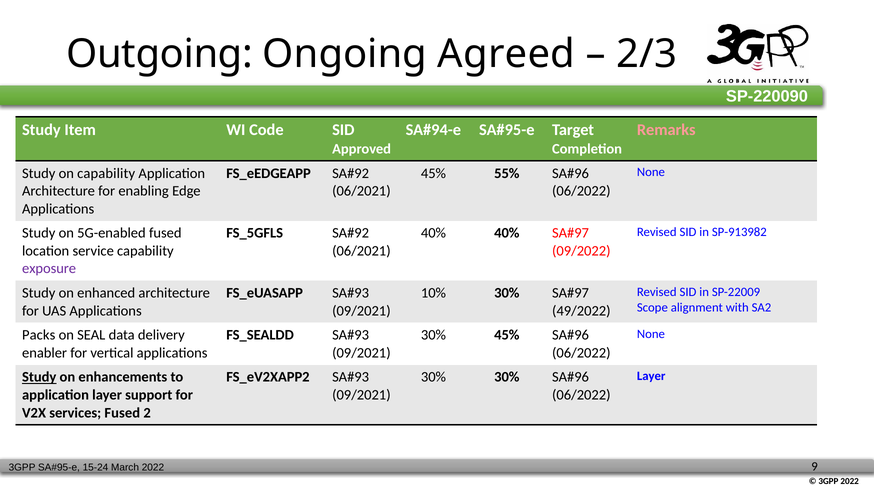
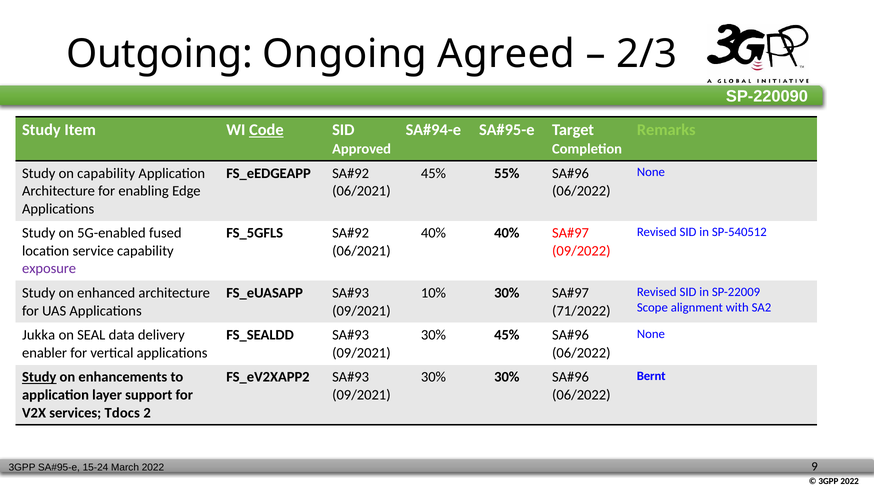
Code underline: none -> present (266, 130)
Remarks colour: pink -> light green (666, 130)
SP-913982: SP-913982 -> SP-540512 (739, 232)
49/2022: 49/2022 -> 71/2022 (581, 311)
Packs: Packs -> Jukka (39, 335)
Layer: Layer -> Bernt (651, 376)
services Fused: Fused -> Tdocs (122, 413)
